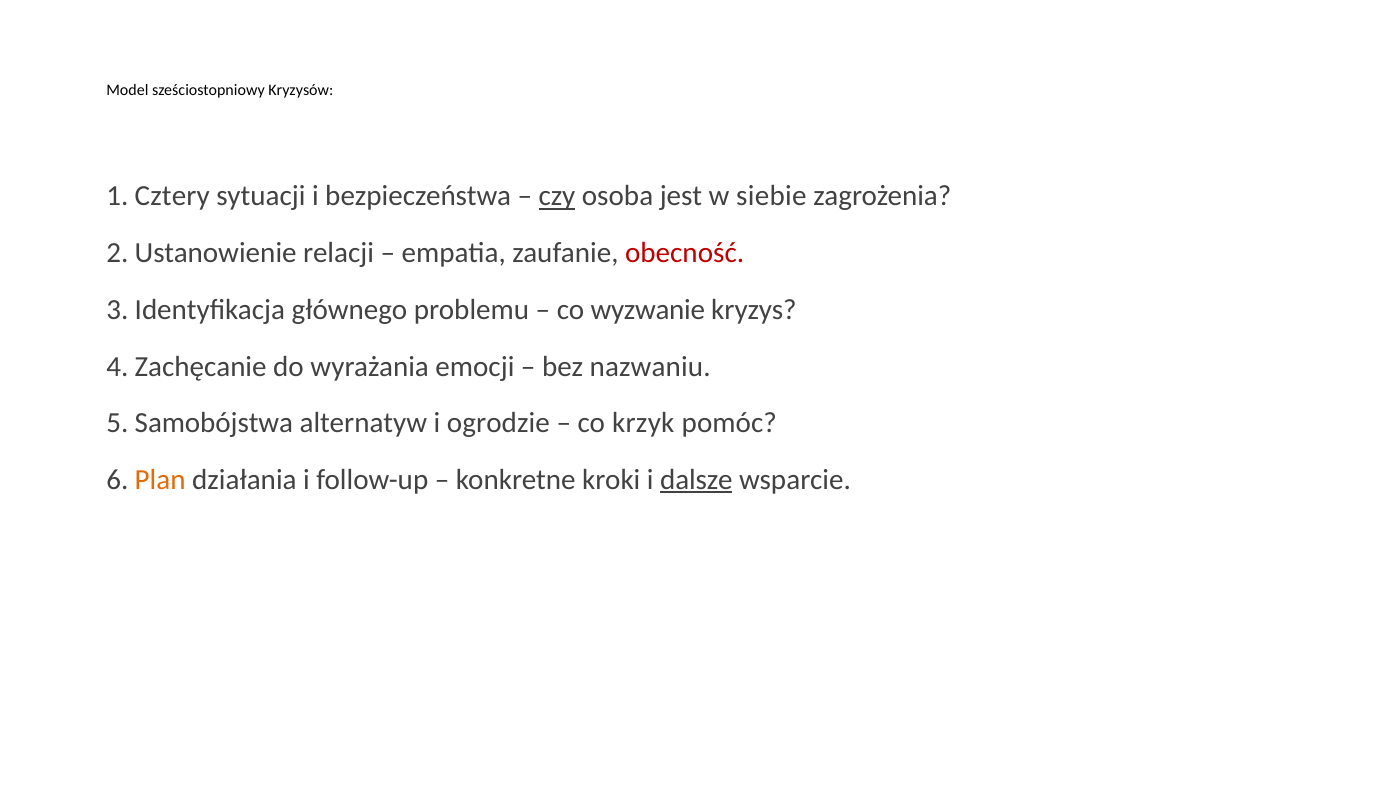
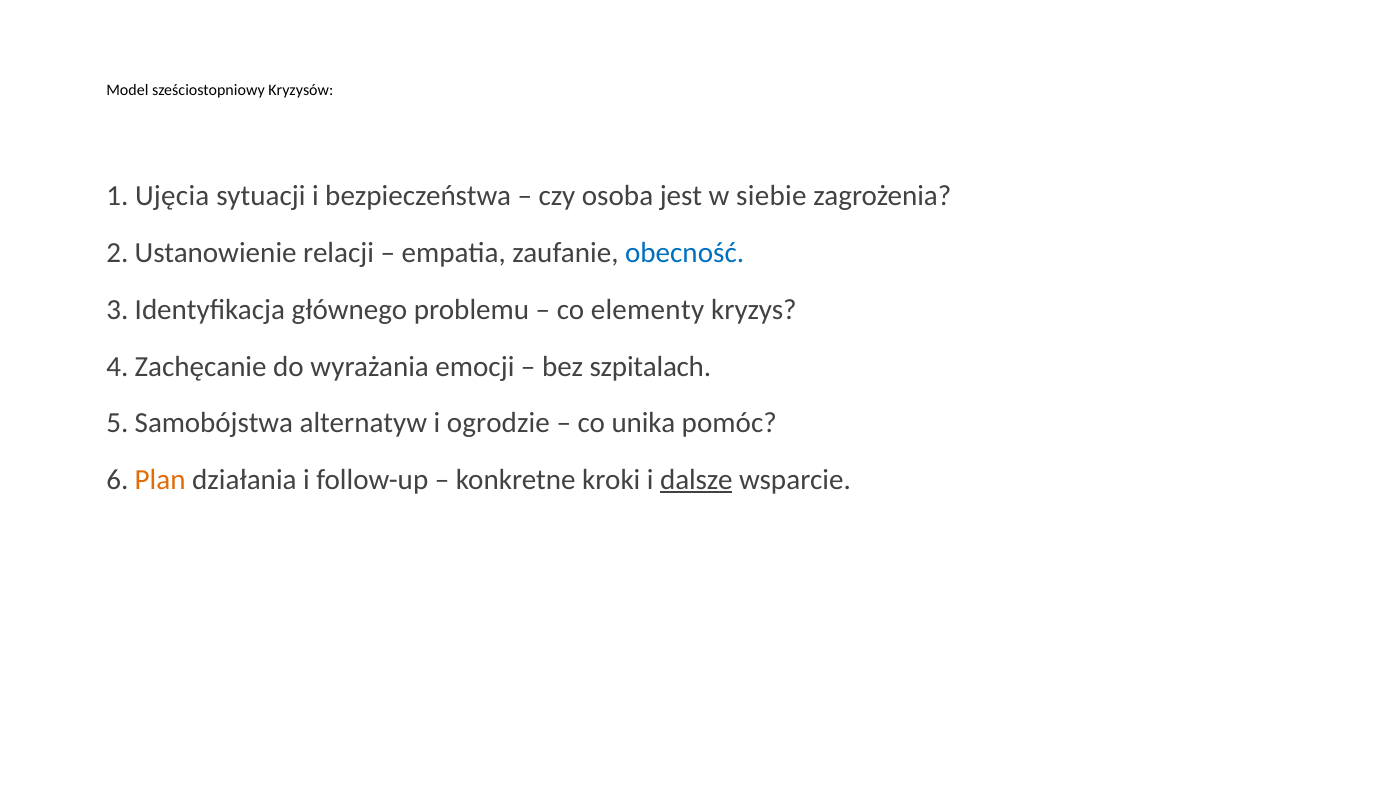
Cztery: Cztery -> Ujęcia (172, 196)
czy underline: present -> none (557, 196)
obecność colour: red -> blue (685, 253)
wyzwanie: wyzwanie -> elementy (647, 310)
nazwaniu: nazwaniu -> szpitalach (650, 366)
krzyk: krzyk -> unika (643, 423)
